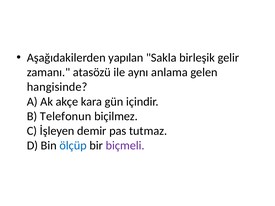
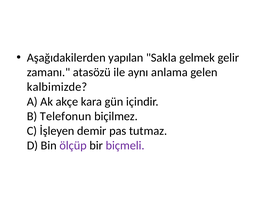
birleşik: birleşik -> gelmek (197, 58)
hangisinde: hangisinde -> kalbimizde (57, 87)
ölçüp colour: blue -> purple (73, 146)
